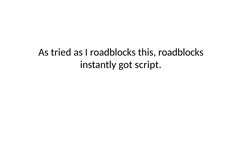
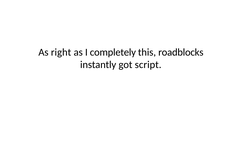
tried: tried -> right (61, 52)
I roadblocks: roadblocks -> completely (113, 52)
